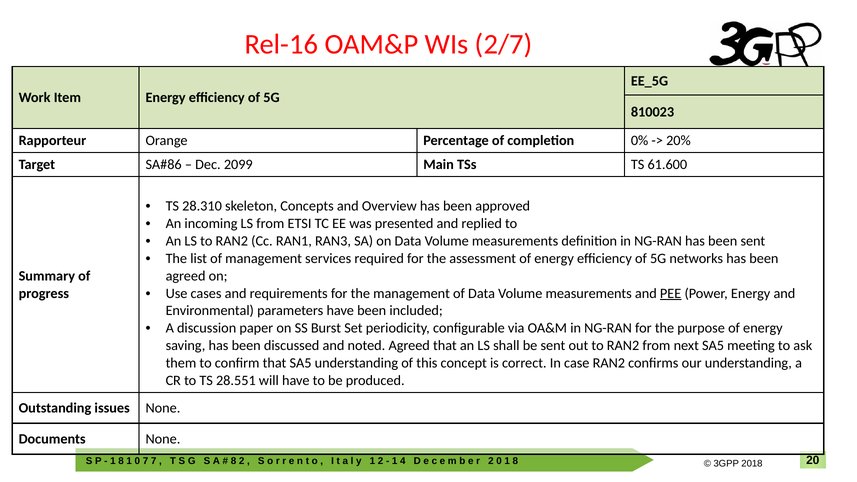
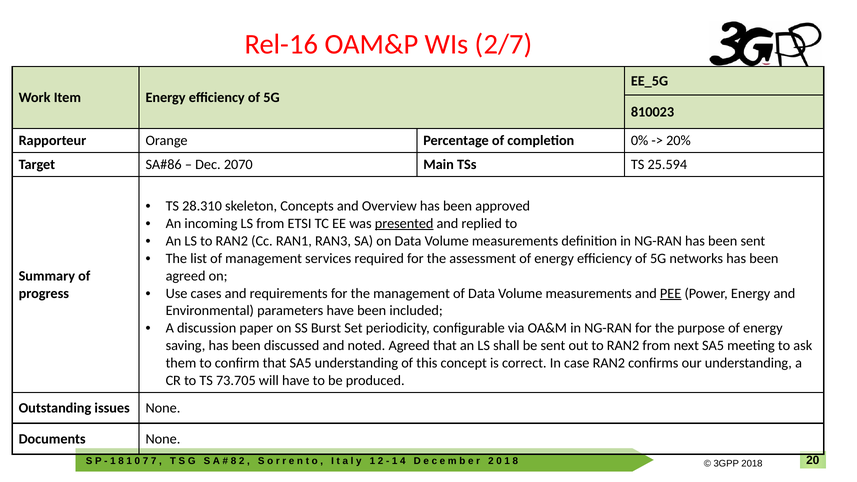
2099: 2099 -> 2070 (238, 165)
61.600: 61.600 -> 25.594 (667, 165)
presented underline: none -> present (404, 223)
28.551: 28.551 -> 73.705 (236, 381)
